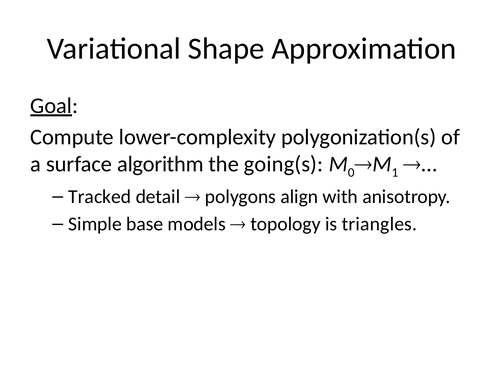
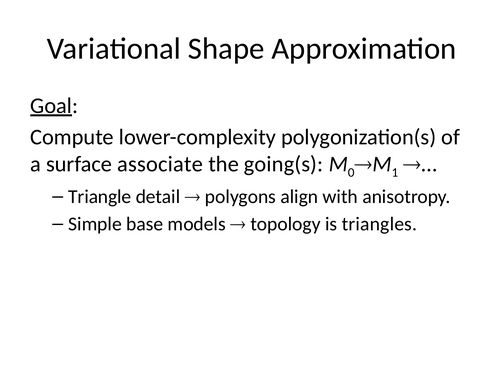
algorithm: algorithm -> associate (160, 164)
Tracked: Tracked -> Triangle (100, 197)
